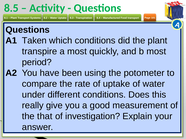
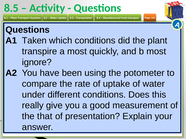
period: period -> ignore (37, 62)
investigation: investigation -> presentation (93, 117)
